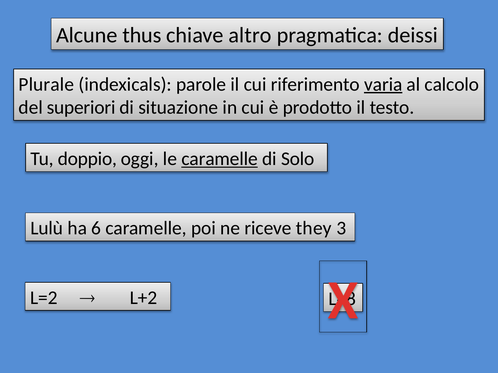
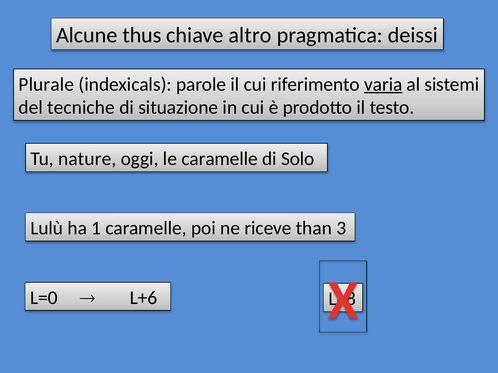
calcolo: calcolo -> sistemi (452, 85)
superiori: superiori -> tecniche (81, 108)
doppio: doppio -> nature (87, 159)
caramelle underline: present -> none (220, 159)
6: 6 -> 1 (96, 229)
they: they -> than (314, 229)
L=2: L=2 -> L=0 (44, 298)
L+2: L+2 -> L+6 (143, 298)
